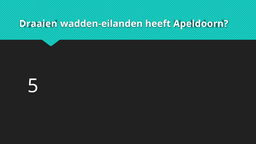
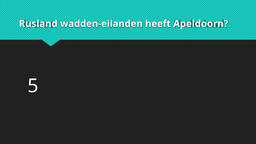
Draaien: Draaien -> Rusland (38, 24)
